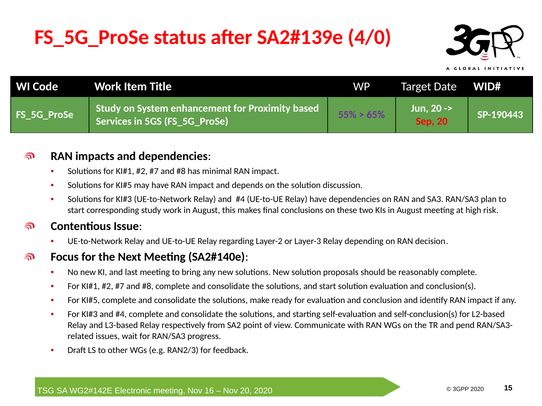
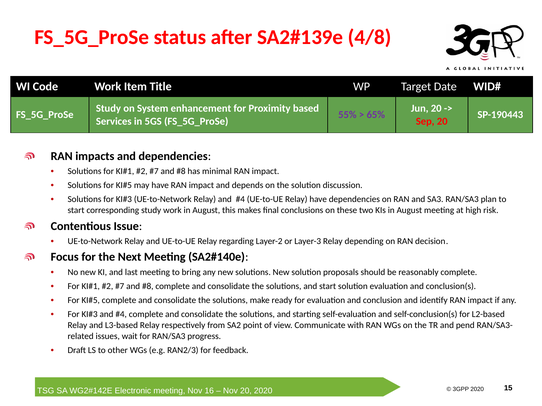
4/0: 4/0 -> 4/8 (370, 37)
